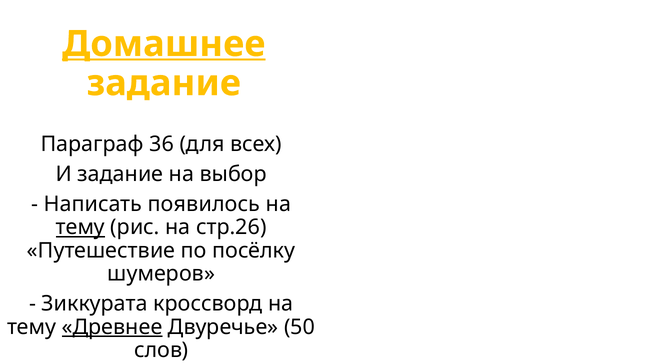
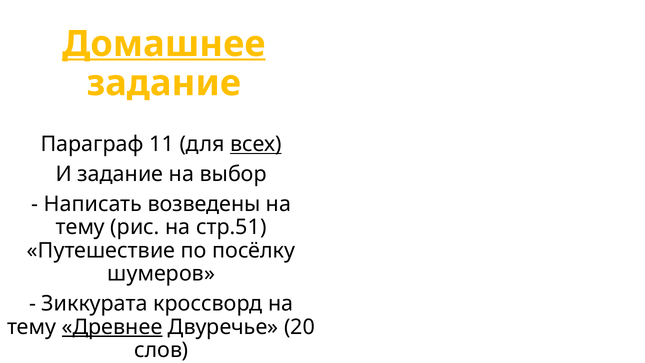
36: 36 -> 11 (162, 144)
всех underline: none -> present (256, 144)
появилось: появилось -> возведены (204, 204)
тему underline: present -> none (80, 227)
стр.26: стр.26 -> стр.51 (231, 227)
50: 50 -> 20 (300, 327)
